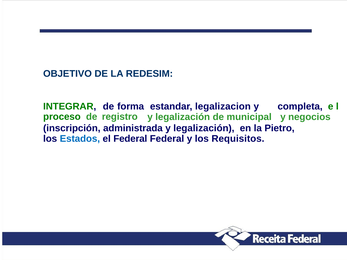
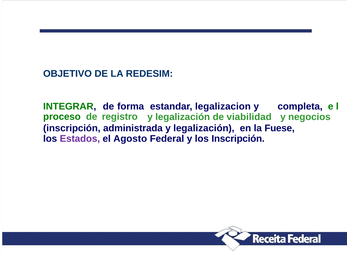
municipal: municipal -> viabilidad (249, 117)
Pietro: Pietro -> Fuese (280, 128)
Estados colour: blue -> purple (80, 139)
el Federal: Federal -> Agosto (130, 139)
los Requisitos: Requisitos -> Inscripción (238, 139)
